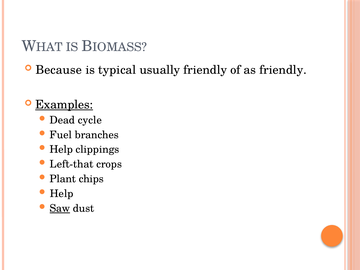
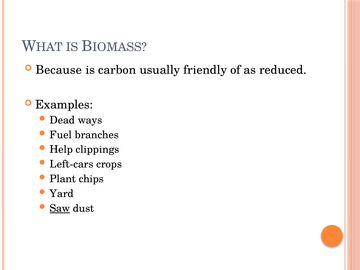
typical: typical -> carbon (117, 70)
as friendly: friendly -> reduced (283, 70)
Examples underline: present -> none (64, 105)
cycle: cycle -> ways (90, 120)
Left-that: Left-that -> Left-cars (72, 164)
Help: Help -> Yard (62, 194)
